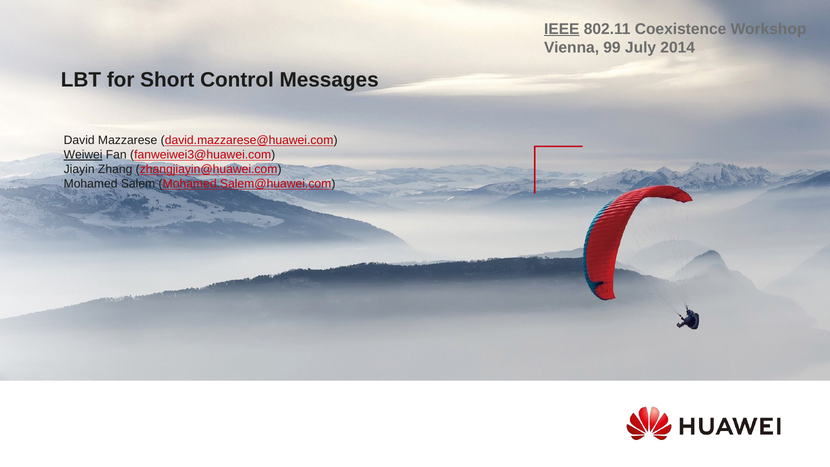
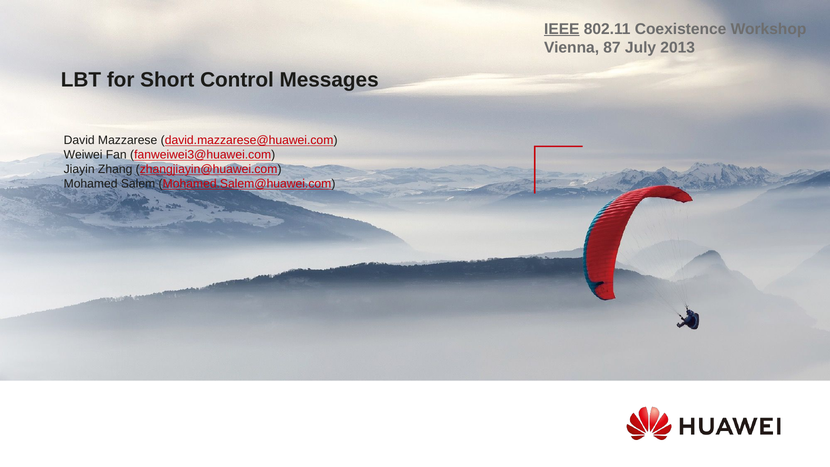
99: 99 -> 87 (612, 48)
2014: 2014 -> 2013 (678, 48)
Weiwei underline: present -> none (83, 155)
